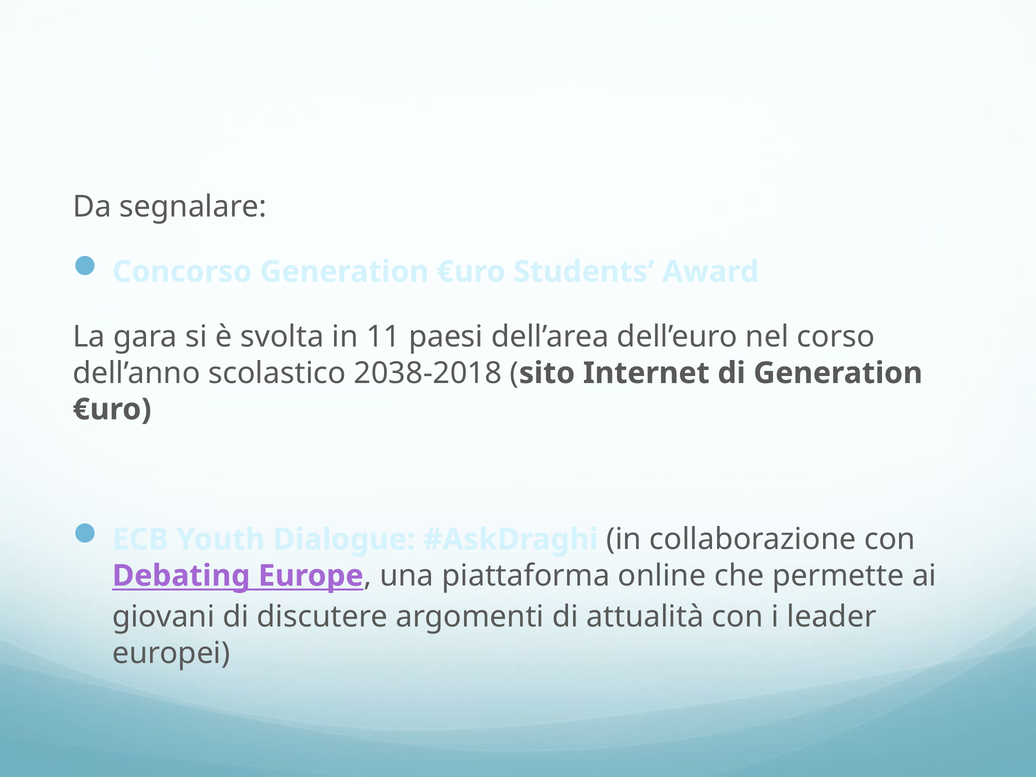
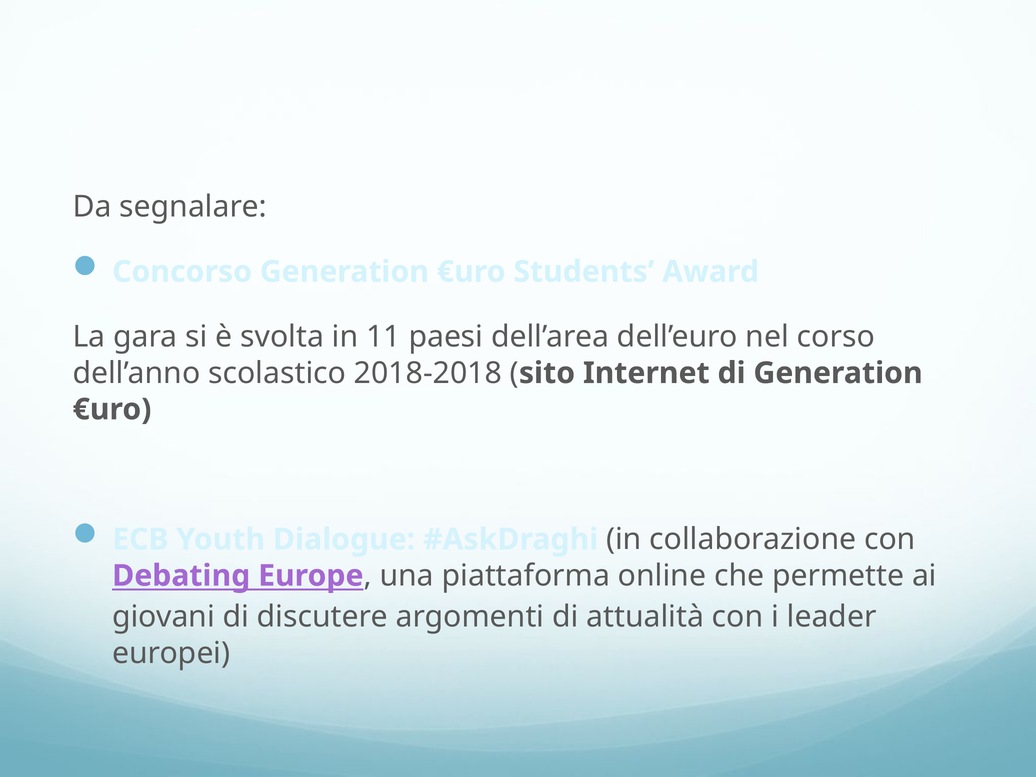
2038-2018: 2038-2018 -> 2018-2018 (428, 373)
